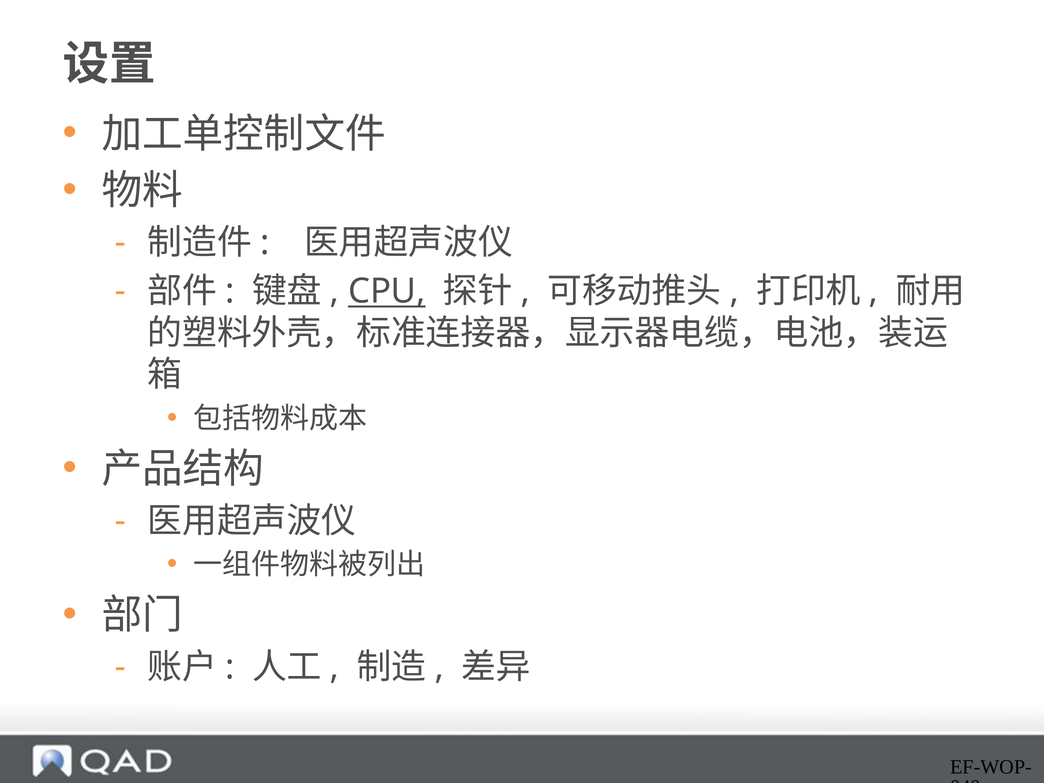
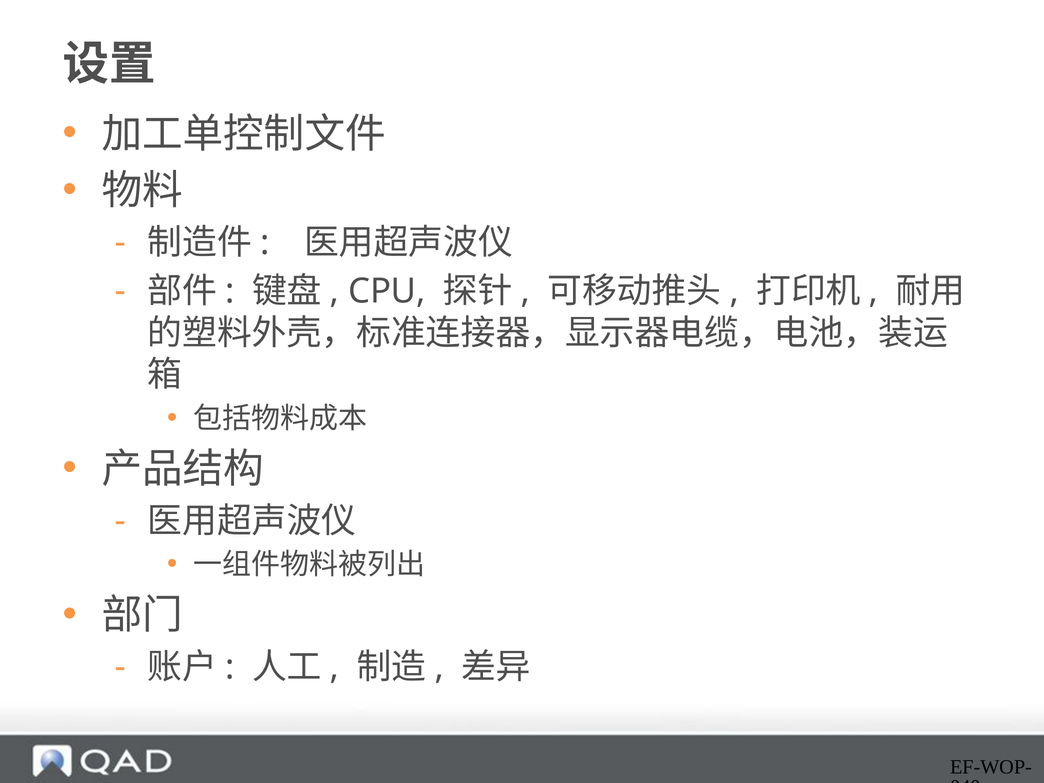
CPU underline: present -> none (387, 291)
